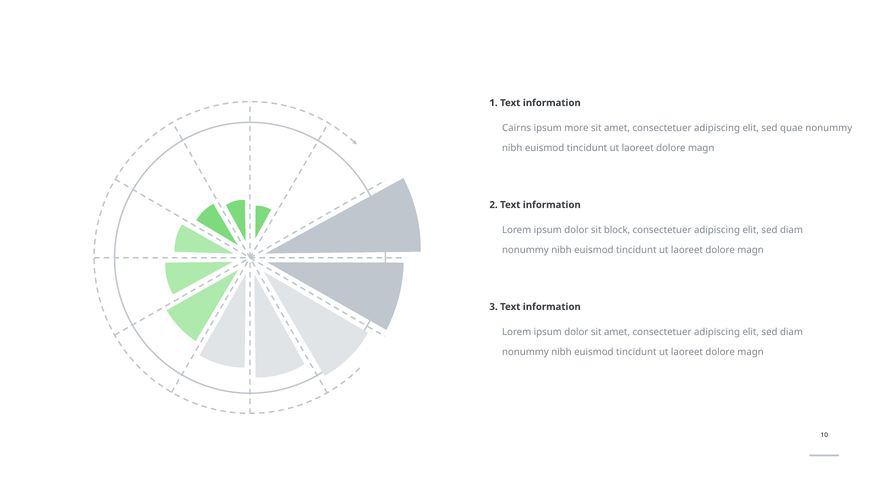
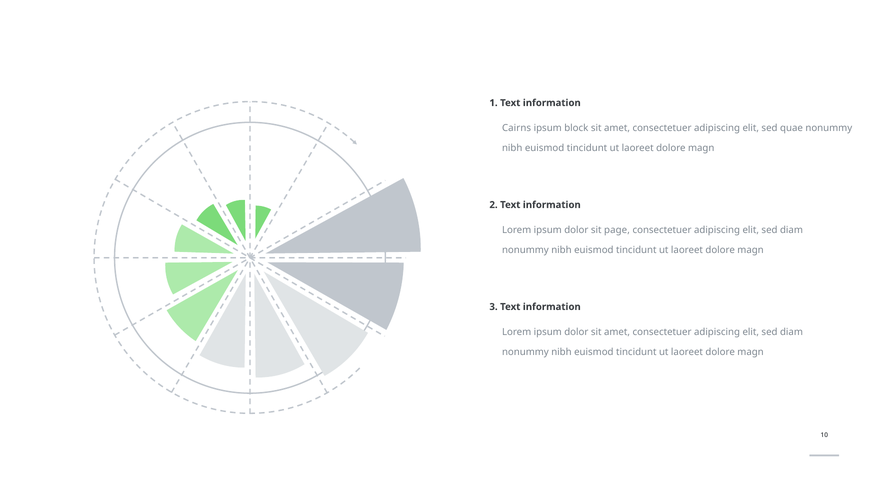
more: more -> block (576, 128)
block: block -> page (617, 230)
